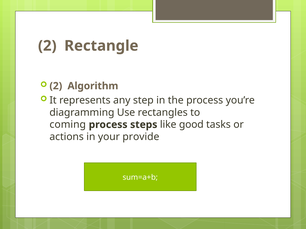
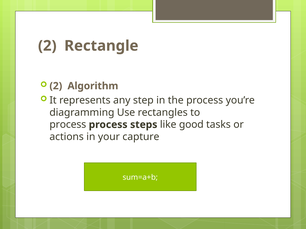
coming: coming -> process (68, 125)
provide: provide -> capture (141, 137)
